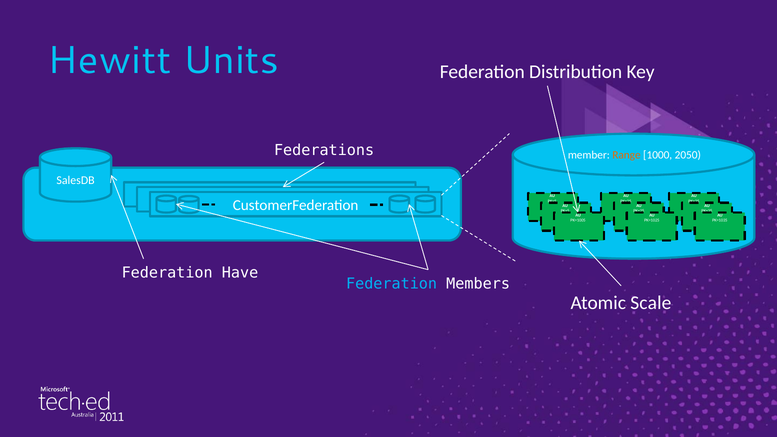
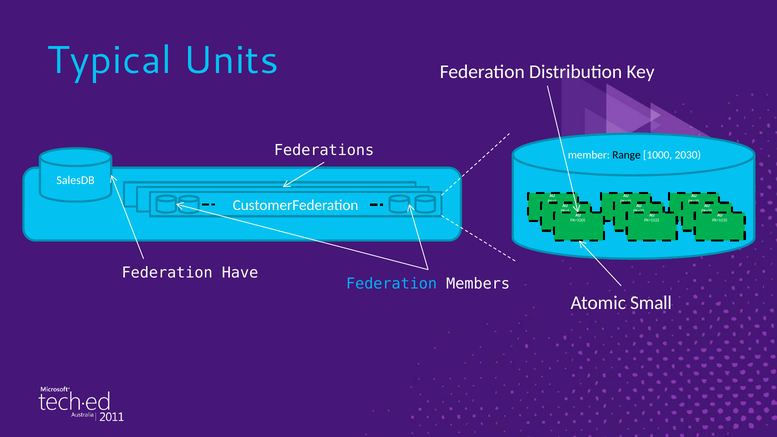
Hewitt: Hewitt -> Typical (109, 60)
Range colour: orange -> black (627, 155)
2050: 2050 -> 2030 (688, 155)
Scale: Scale -> Small (651, 303)
